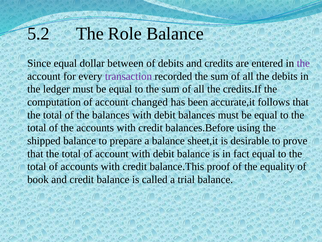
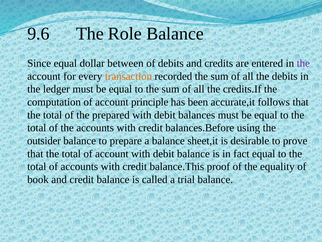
5.2: 5.2 -> 9.6 (38, 34)
transaction colour: purple -> orange (128, 76)
changed: changed -> principle (150, 102)
the balances: balances -> prepared (111, 115)
shipped: shipped -> outsider (44, 141)
